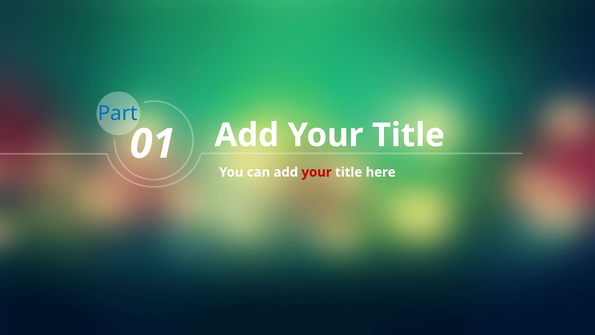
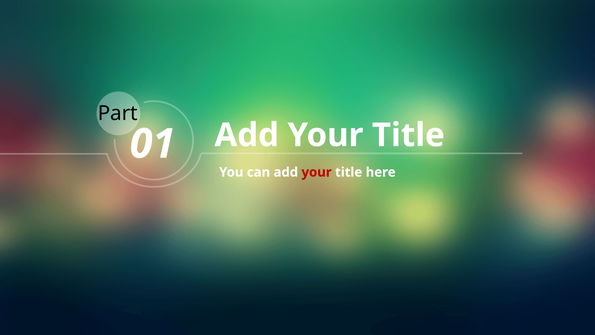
Part colour: blue -> black (118, 113)
